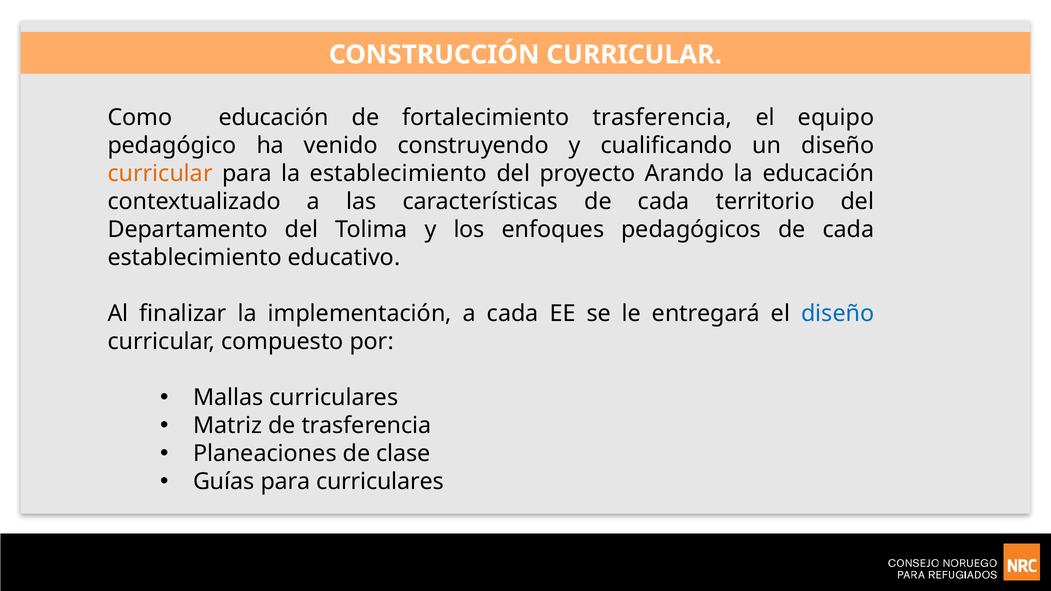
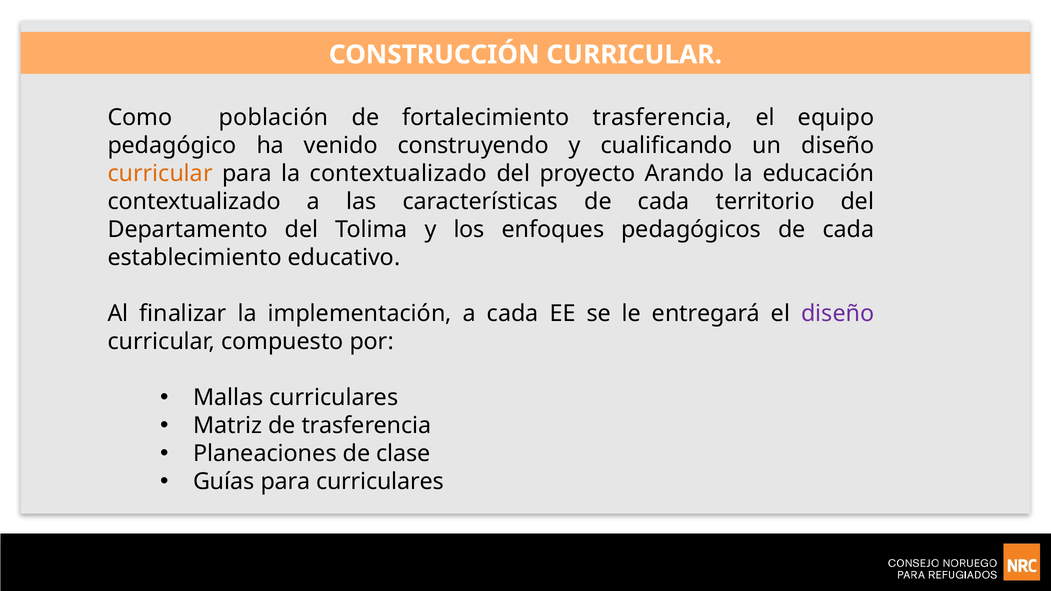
Como educación: educación -> población (273, 118)
la establecimiento: establecimiento -> contextualizado (398, 174)
diseño colour: blue -> purple (838, 314)
